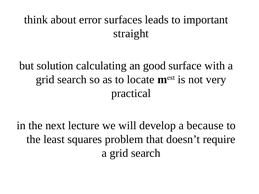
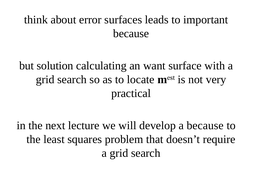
straight: straight -> because (131, 34)
good: good -> want (154, 66)
